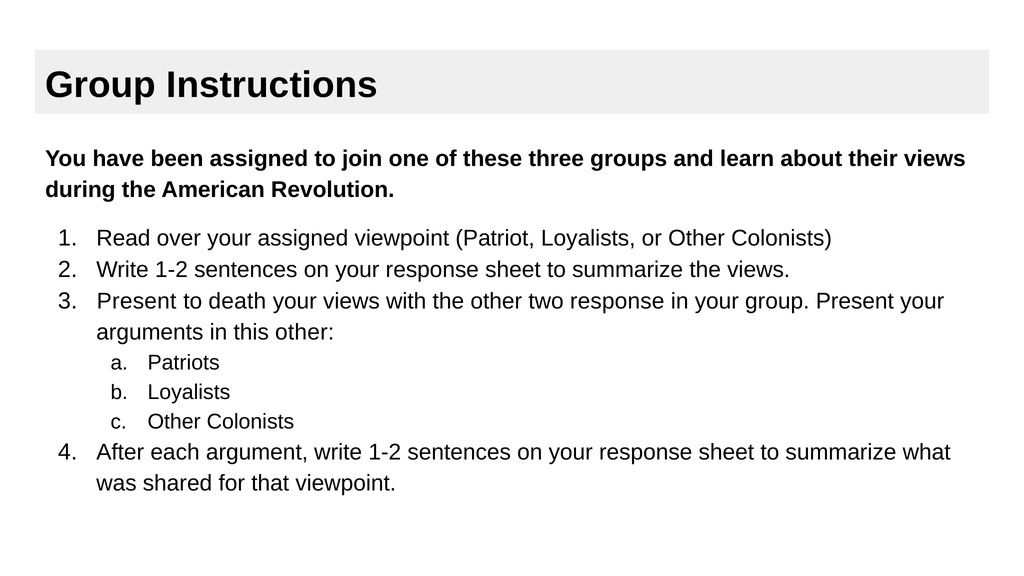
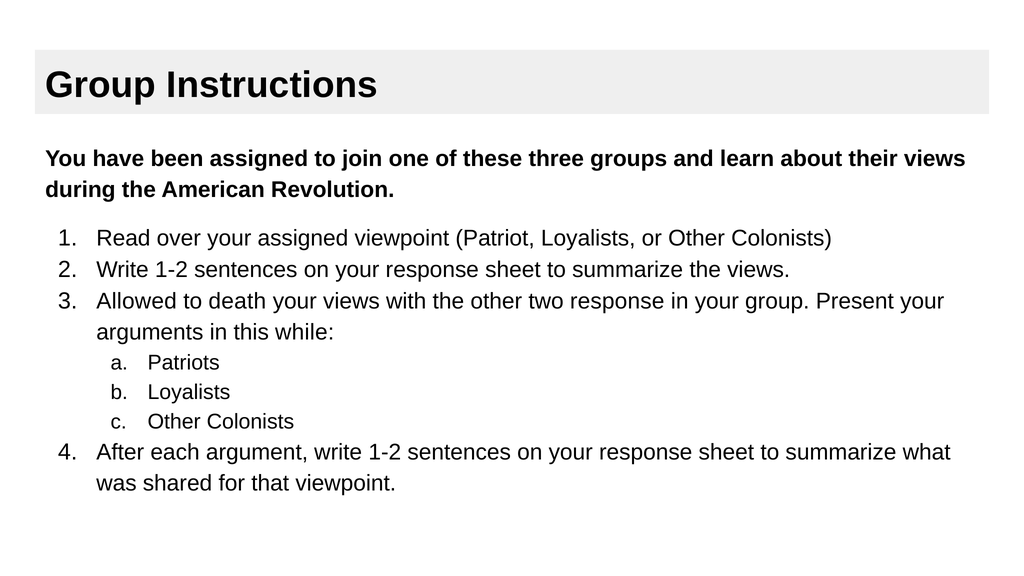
Present: Present -> Allowed (137, 301)
this other: other -> while (305, 332)
